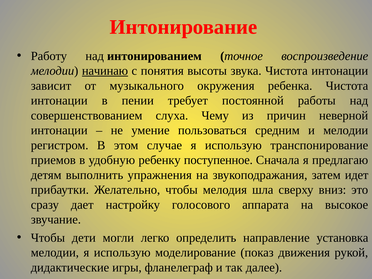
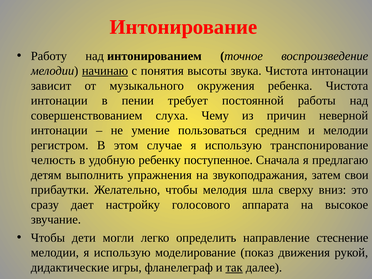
приемов: приемов -> челюсть (53, 160)
идет: идет -> свои (357, 175)
установка: установка -> стеснение (342, 238)
так underline: none -> present (234, 267)
